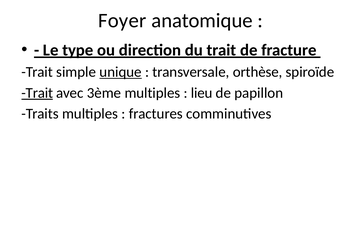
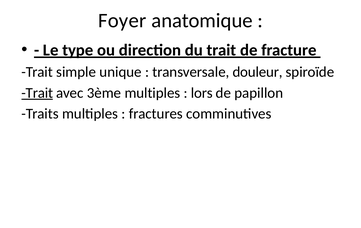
unique underline: present -> none (121, 72)
orthèse: orthèse -> douleur (258, 72)
lieu: lieu -> lors (202, 93)
